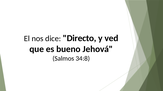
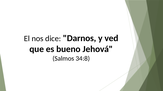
Directo: Directo -> Darnos (80, 38)
